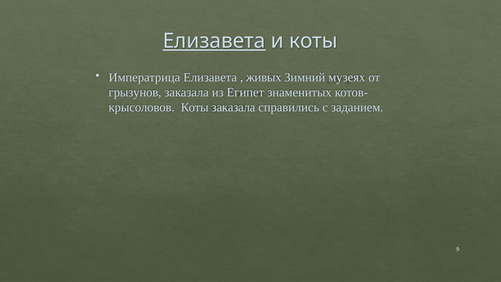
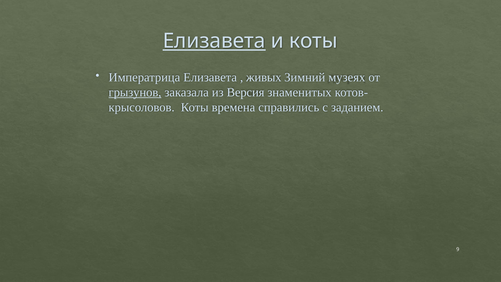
грызунов underline: none -> present (135, 92)
Египет: Египет -> Версия (246, 92)
Коты заказала: заказала -> времена (233, 107)
